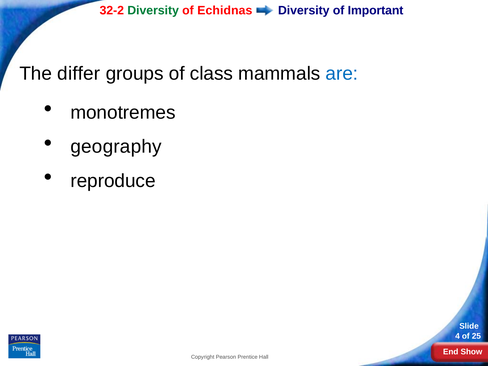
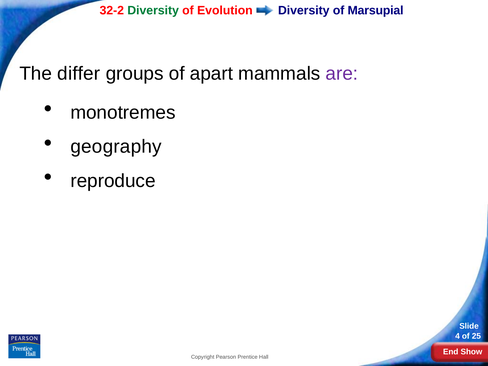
Echidnas: Echidnas -> Evolution (225, 11)
Important: Important -> Marsupial (376, 11)
class: class -> apart (211, 74)
are colour: blue -> purple (342, 74)
